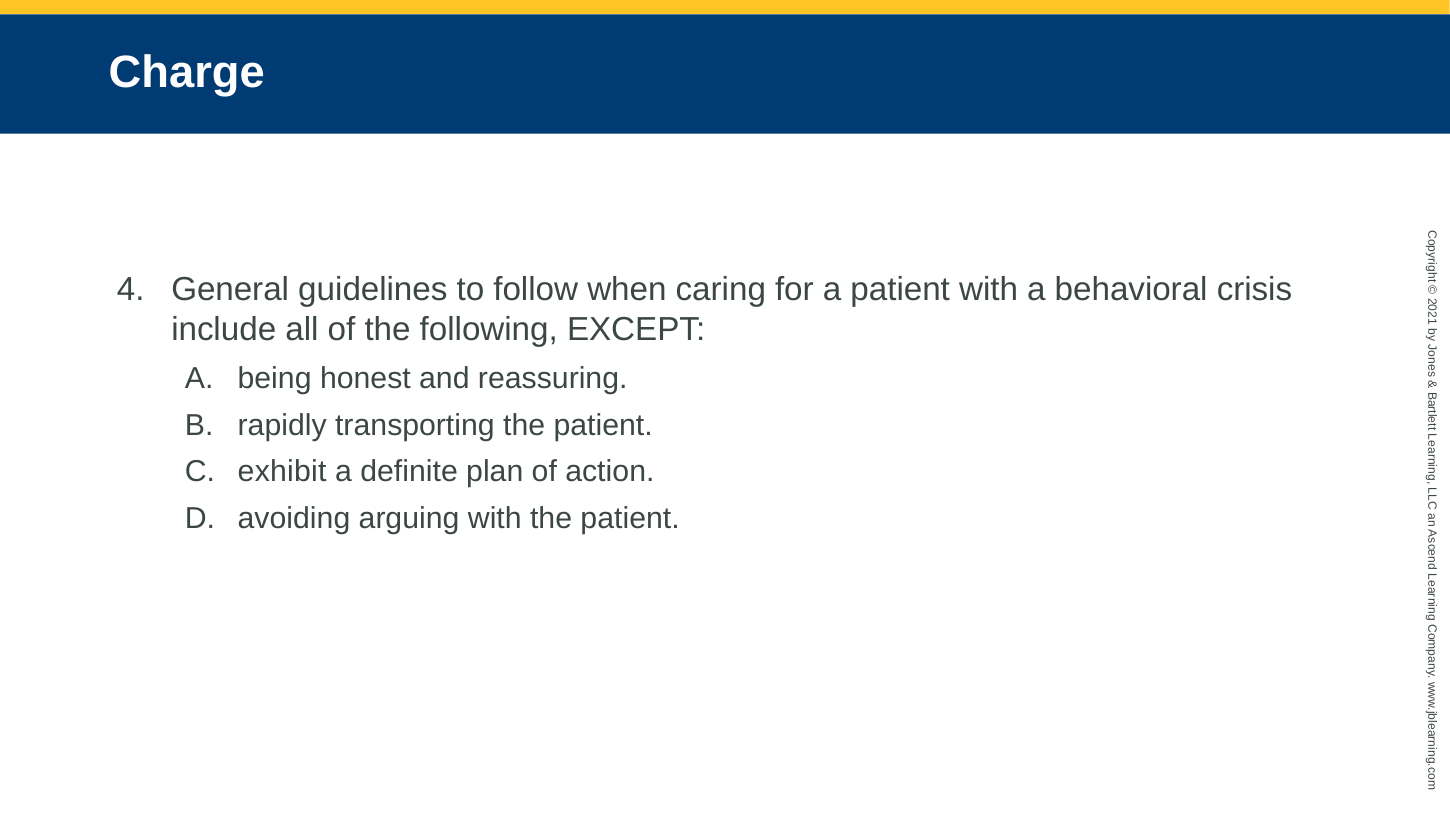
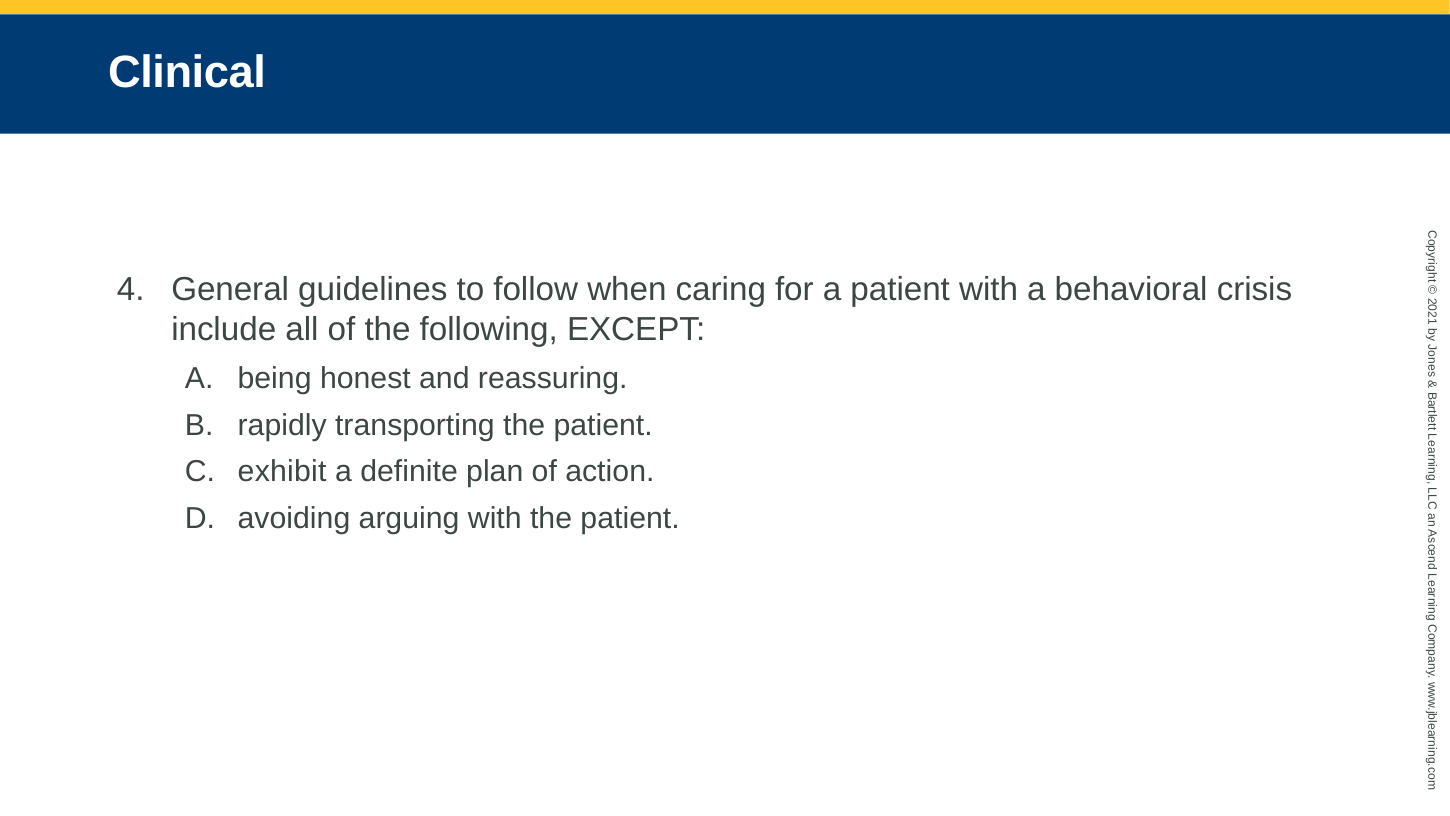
Charge: Charge -> Clinical (187, 73)
